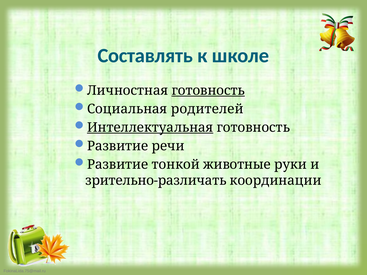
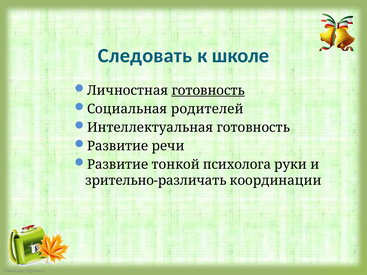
Составлять: Составлять -> Следовать (145, 56)
Интеллектуальная underline: present -> none (150, 128)
животные: животные -> психолога (237, 165)
